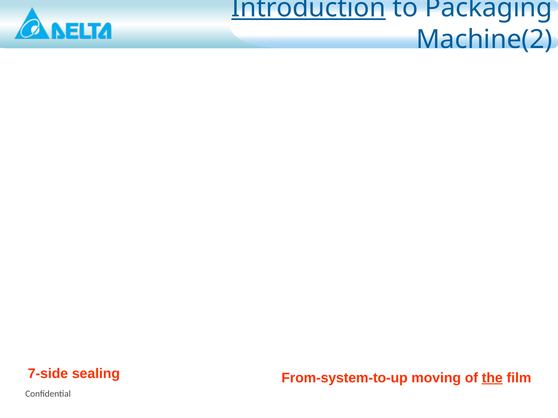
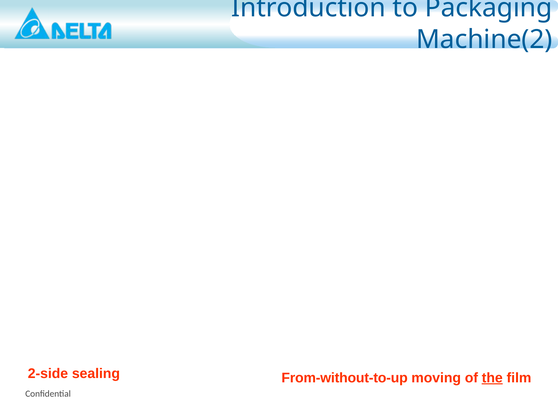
Introduction underline: present -> none (309, 8)
7-side: 7-side -> 2-side (48, 374)
From-system-to-up: From-system-to-up -> From-without-to-up (345, 378)
